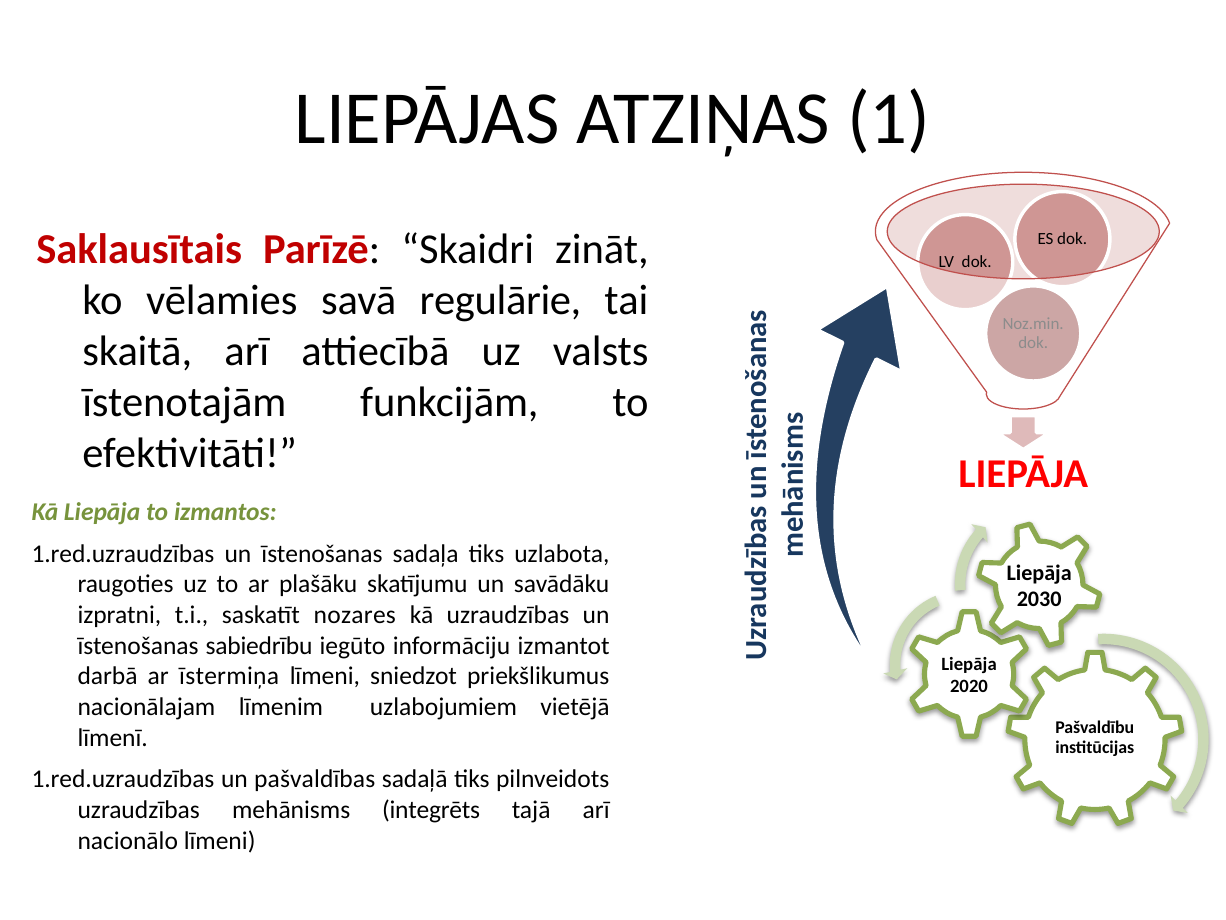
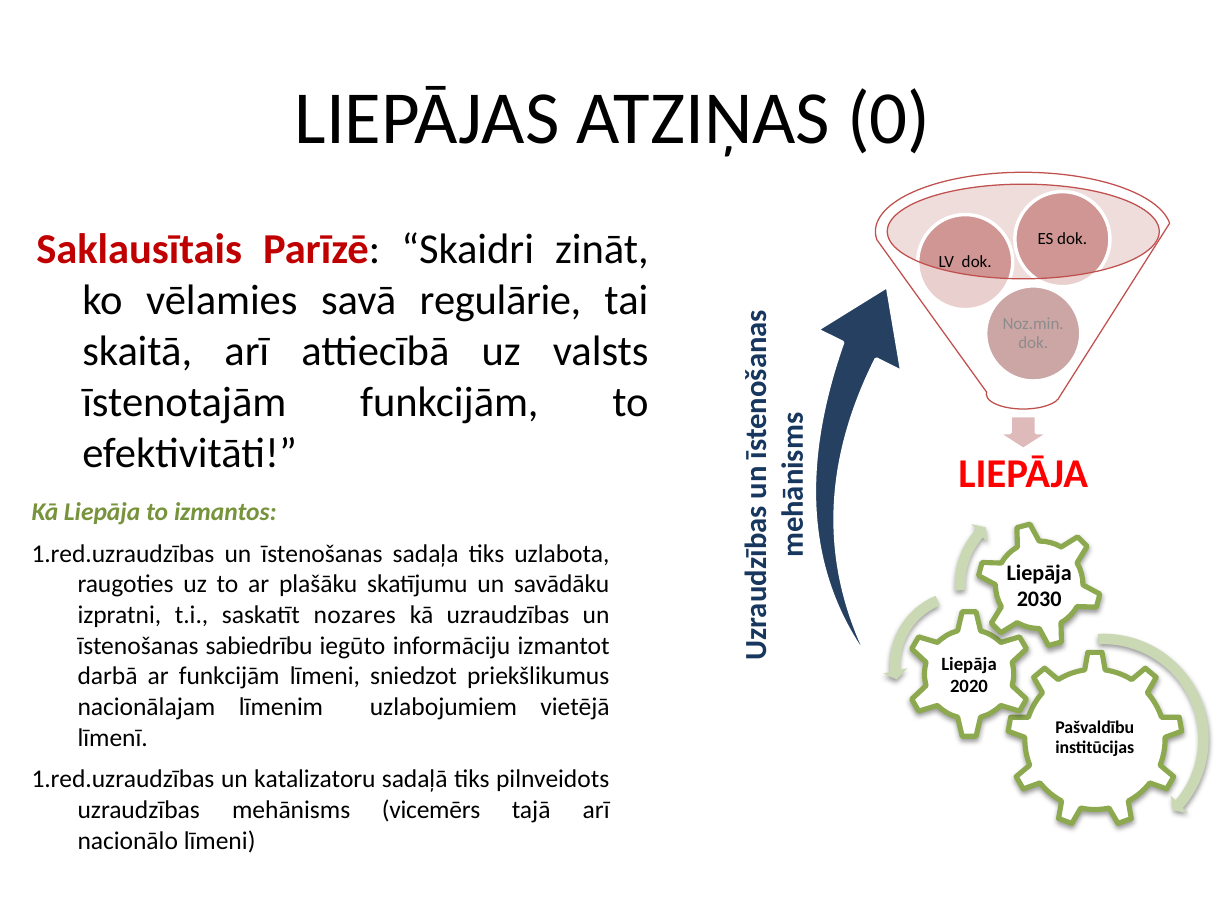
1: 1 -> 0 (889, 119)
ar īstermiņa: īstermiņa -> funkcijām (229, 676)
pašvaldības: pašvaldības -> katalizatoru (315, 779)
integrēts: integrēts -> vicemērs (431, 810)
